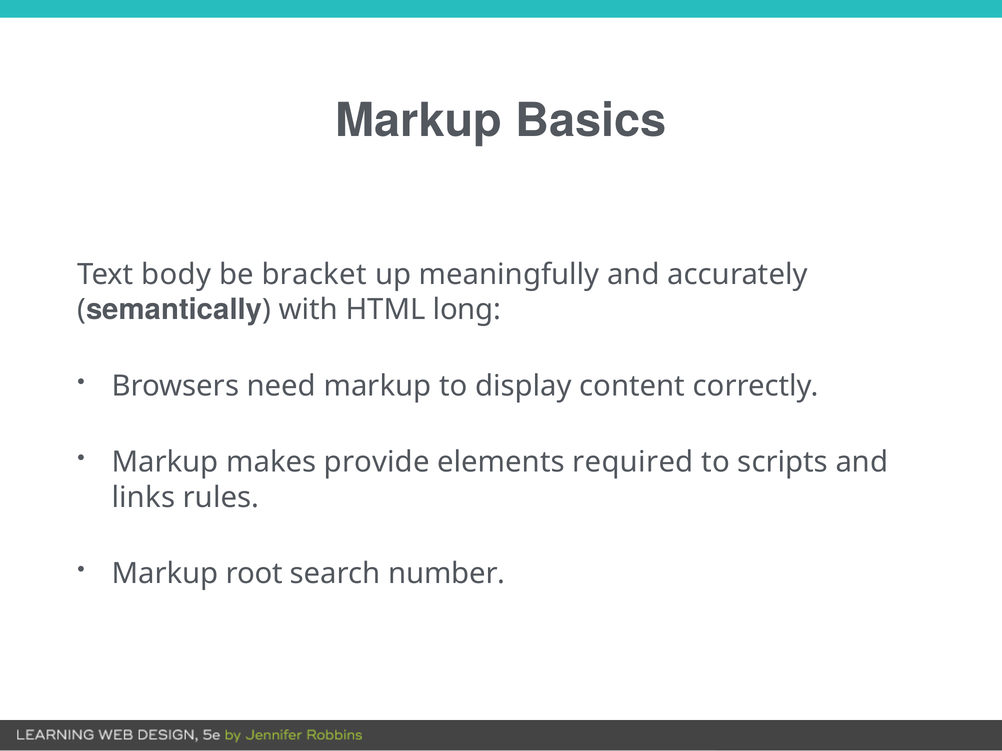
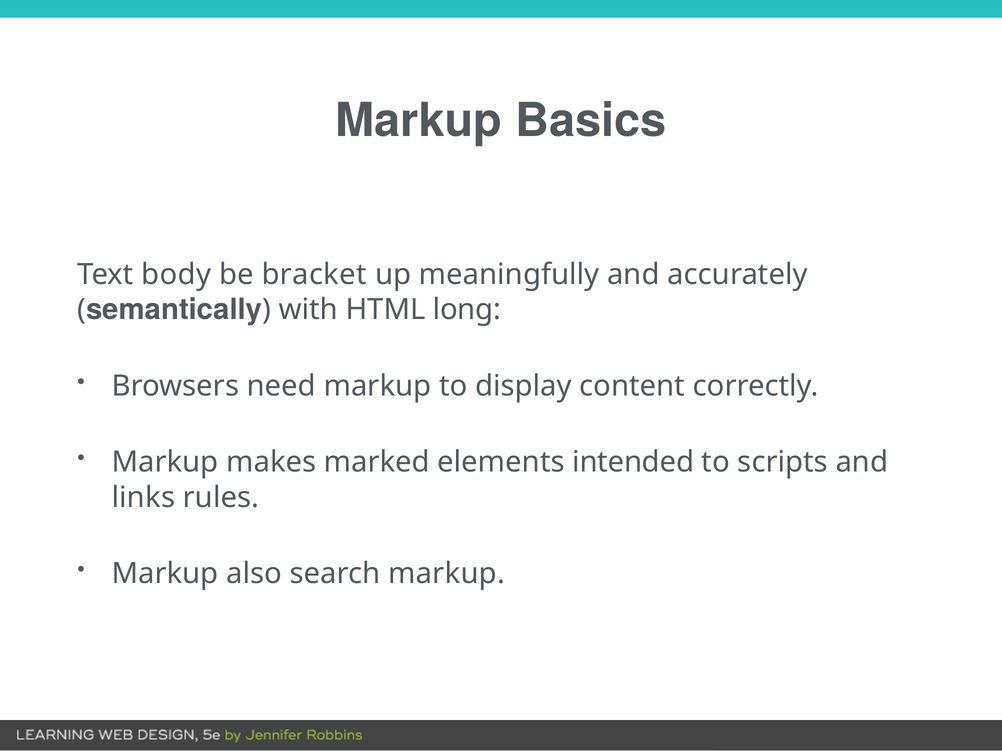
provide: provide -> marked (377, 462)
required: required -> intended (633, 462)
root: root -> also (254, 574)
search number: number -> markup (447, 574)
